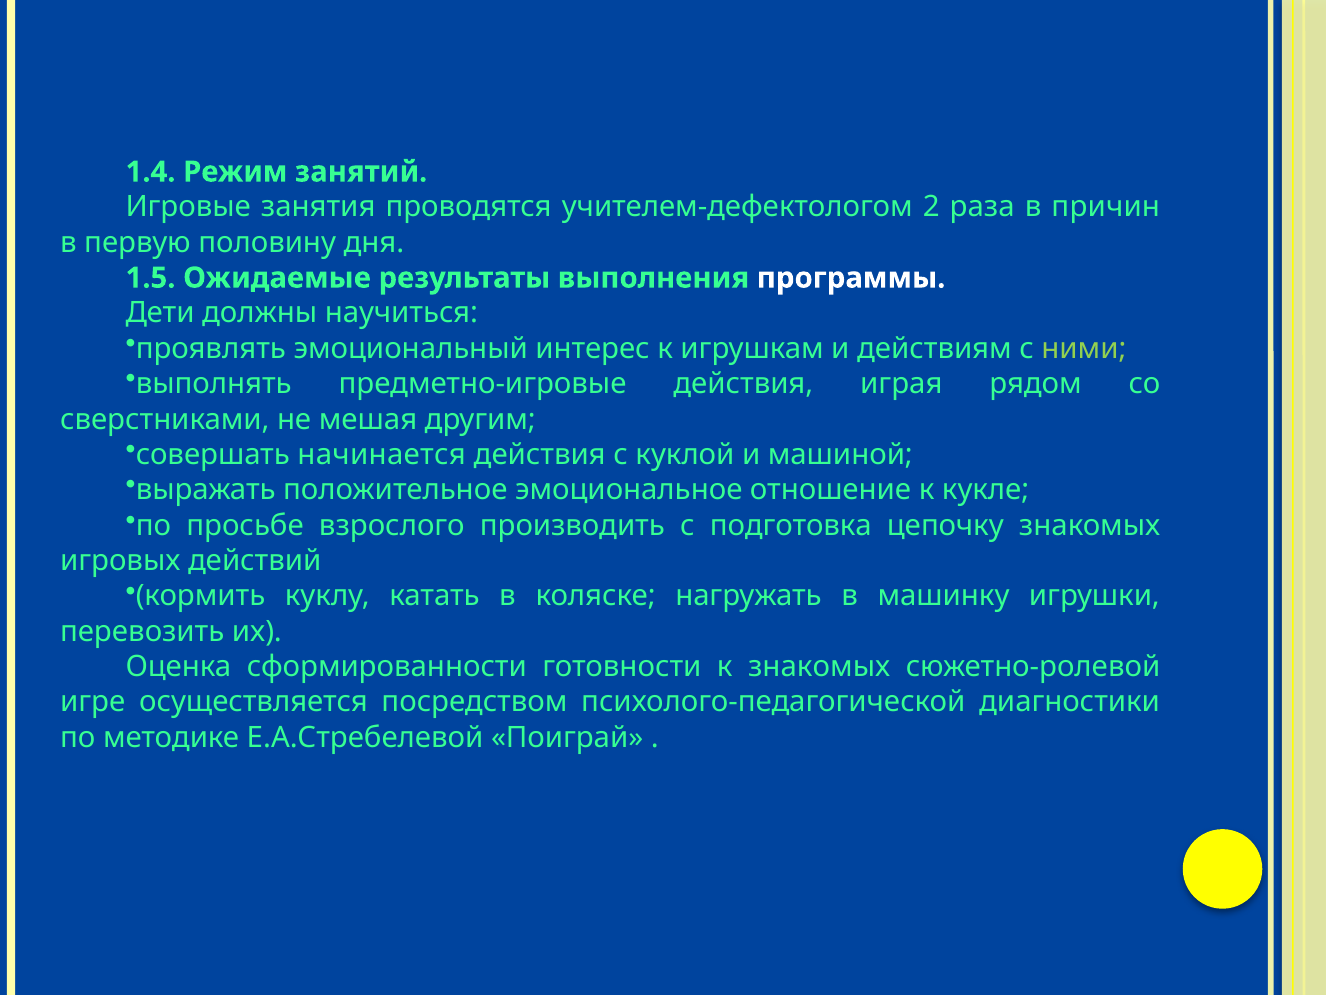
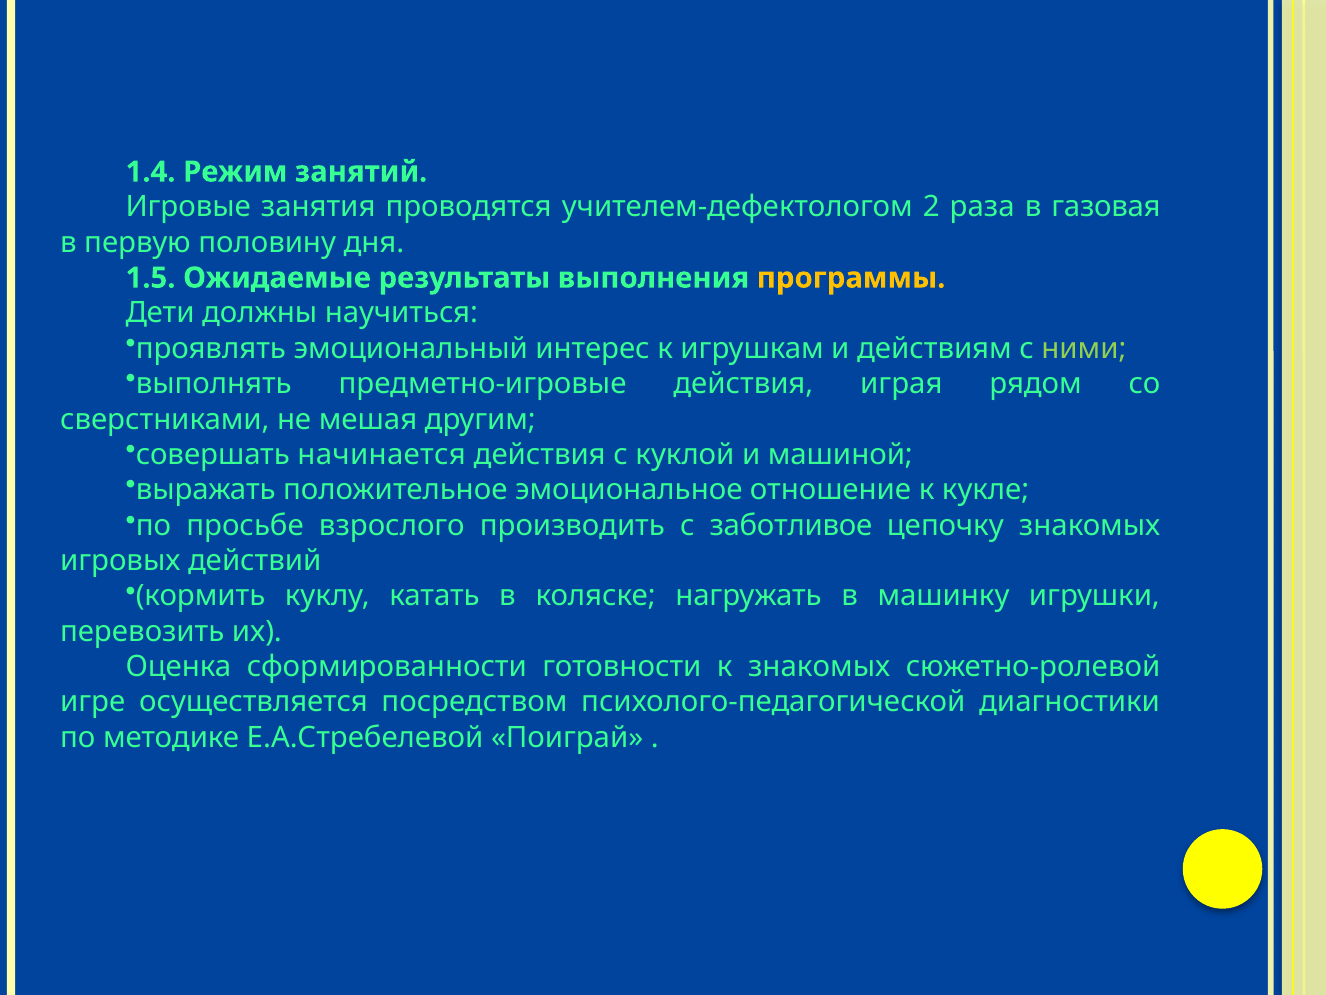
причин: причин -> газовая (1106, 207)
программы colour: white -> yellow (851, 278)
подготовка: подготовка -> заботливое (791, 525)
